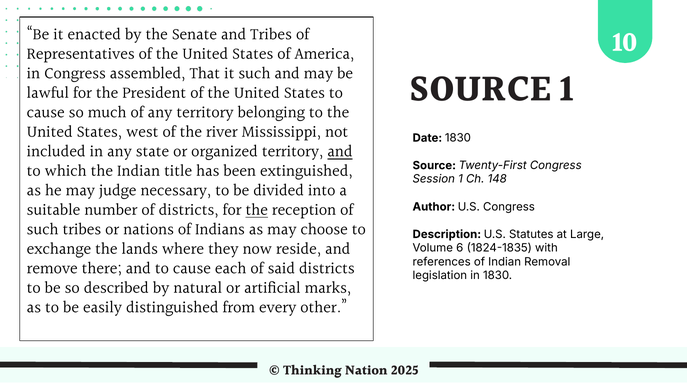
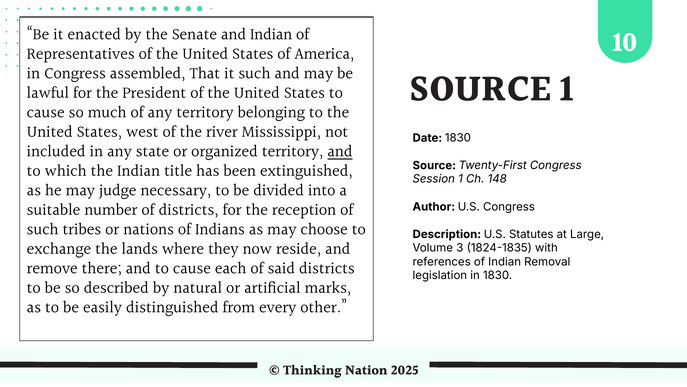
and Tribes: Tribes -> Indian (271, 35)
the underline: present -> none (257, 210)
6: 6 -> 3 (460, 248)
